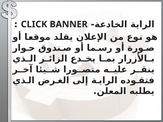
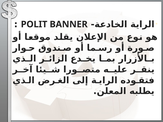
CLICK: CLICK -> POLIT (34, 24)
